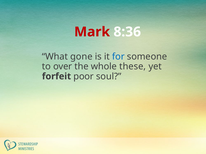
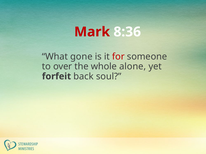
for colour: blue -> red (118, 57)
these: these -> alone (133, 67)
poor: poor -> back (84, 77)
